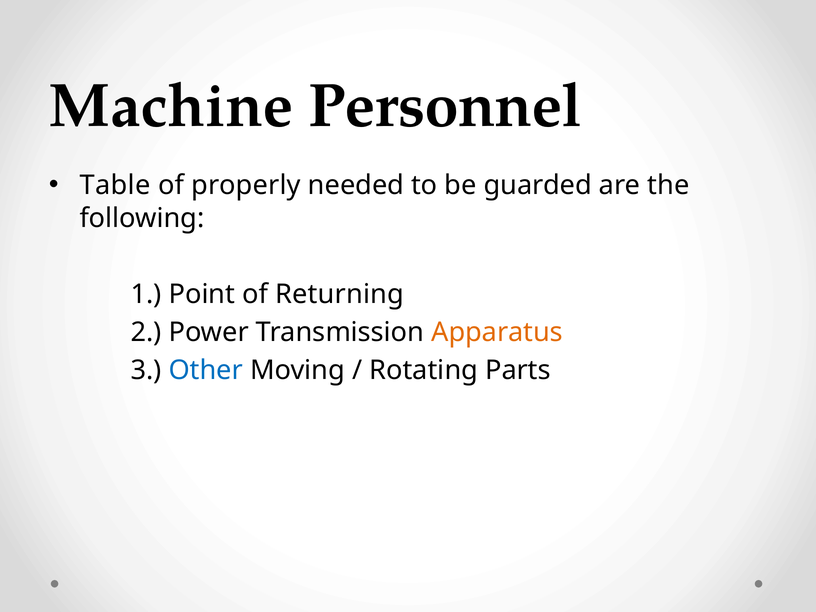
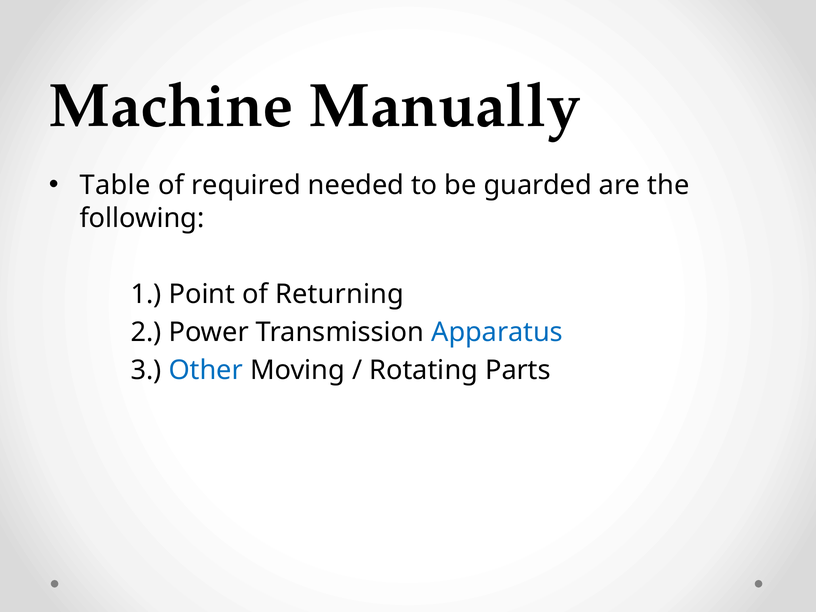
Personnel: Personnel -> Manually (445, 106)
properly: properly -> required (246, 186)
Apparatus colour: orange -> blue (497, 332)
